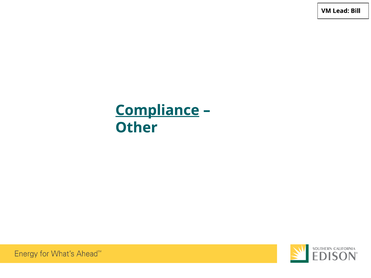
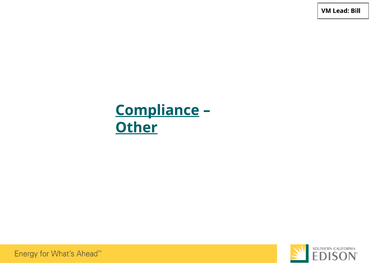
Other underline: none -> present (136, 128)
